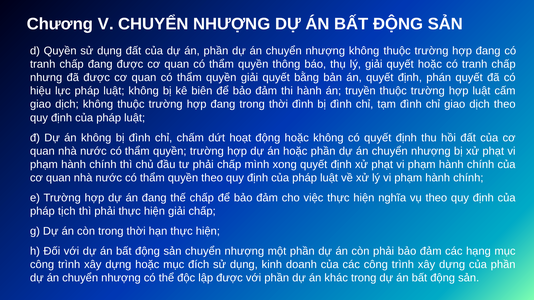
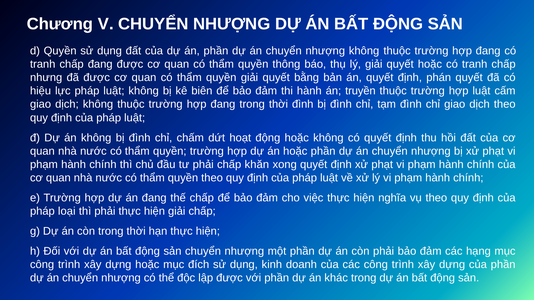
mình: mình -> khăn (257, 165)
tịch: tịch -> loại (67, 211)
